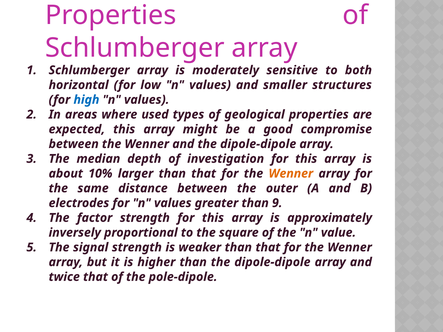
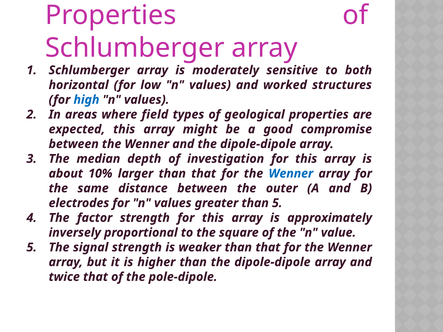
smaller: smaller -> worked (285, 85)
used: used -> field (155, 115)
Wenner colour: orange -> blue (291, 174)
than 9: 9 -> 5 (277, 203)
